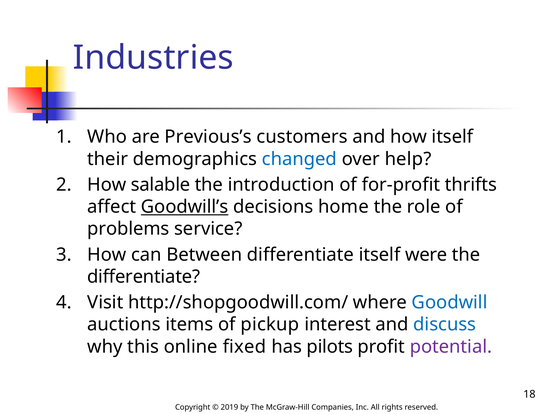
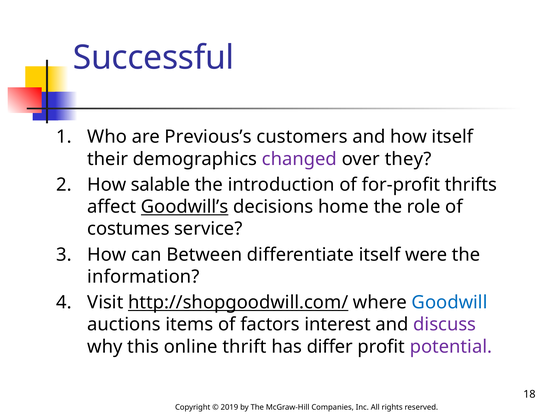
Industries: Industries -> Successful (154, 58)
changed colour: blue -> purple (299, 159)
help: help -> they (408, 159)
problems: problems -> costumes (128, 229)
differentiate: differentiate -> information (143, 277)
http://shopgoodwill.com/ underline: none -> present (238, 303)
pickup: pickup -> factors (270, 325)
discuss colour: blue -> purple (445, 325)
fixed: fixed -> thrift (244, 347)
pilots: pilots -> differ (330, 347)
